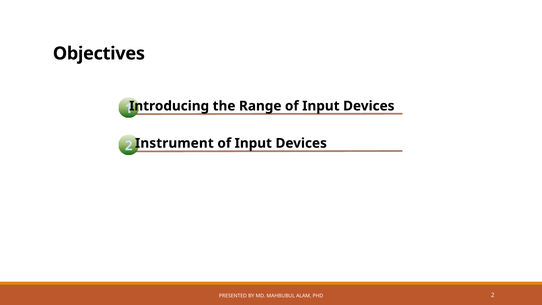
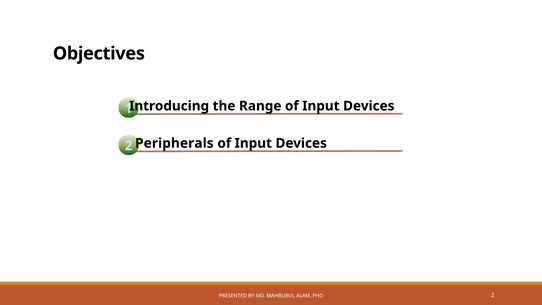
Instrument: Instrument -> Peripherals (174, 143)
